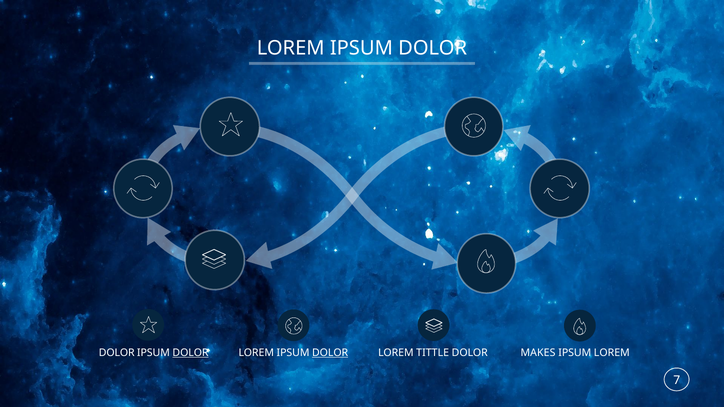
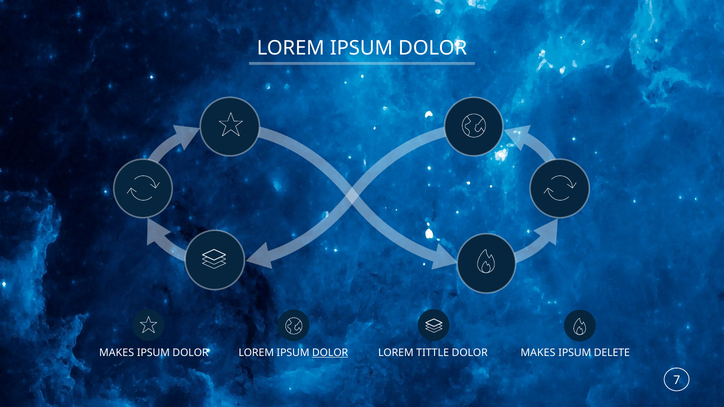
DOLOR: DOLOR -> MAKES (117, 353)
DOLOR underline: present -> none (191, 353)
IPSUM LOREM: LOREM -> DELETE (612, 353)
